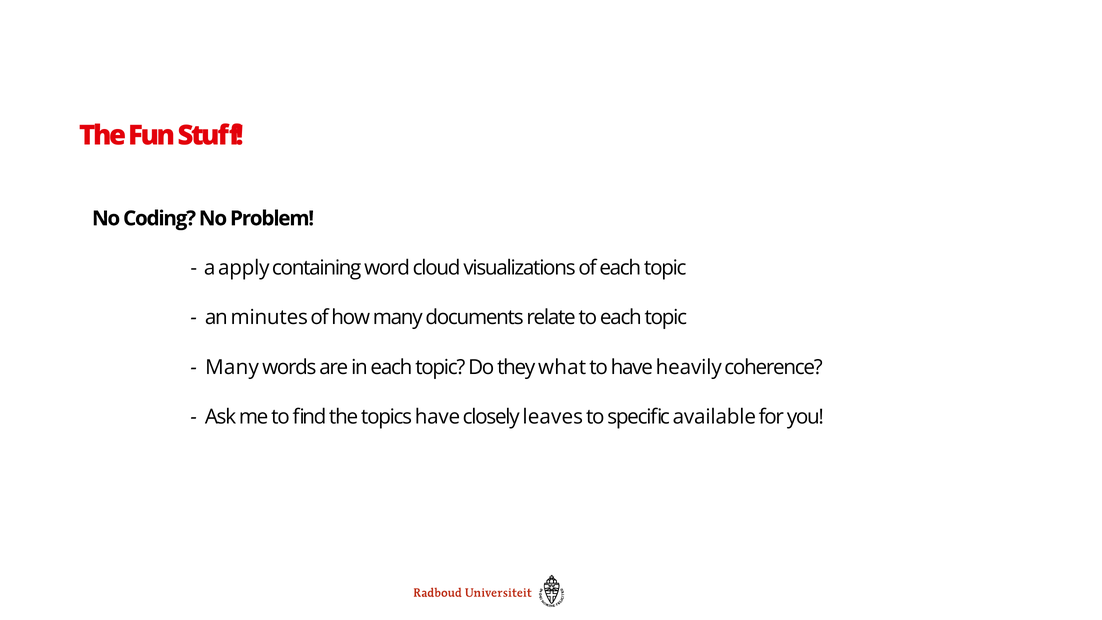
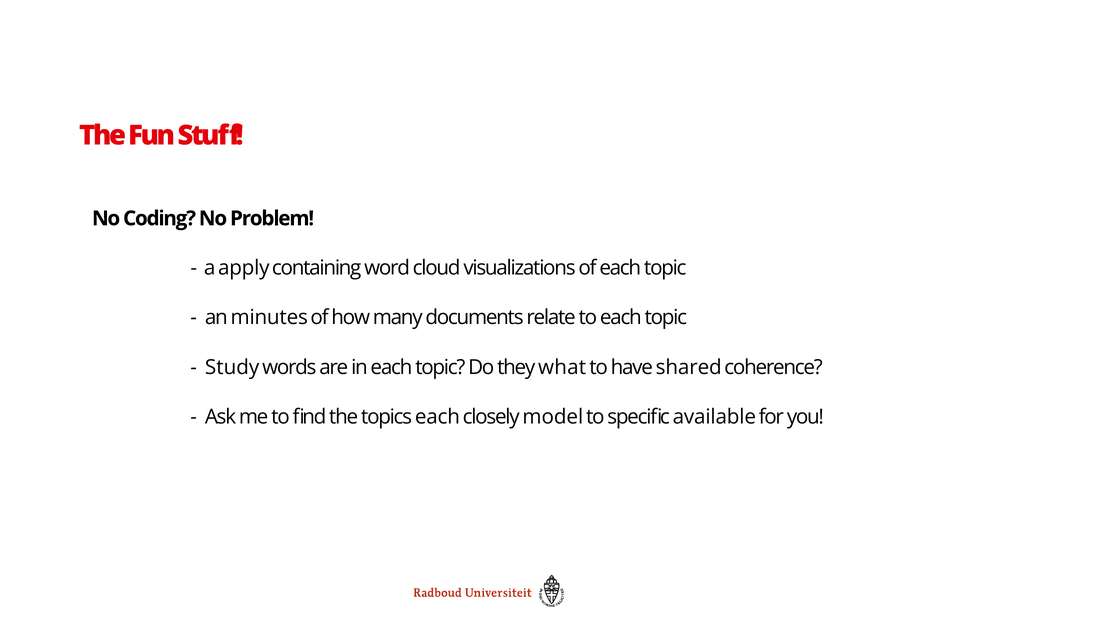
Many: Many -> Study (232, 367)
heavily: heavily -> shared (689, 367)
topics have: have -> each (437, 417)
leaves: leaves -> model (553, 417)
